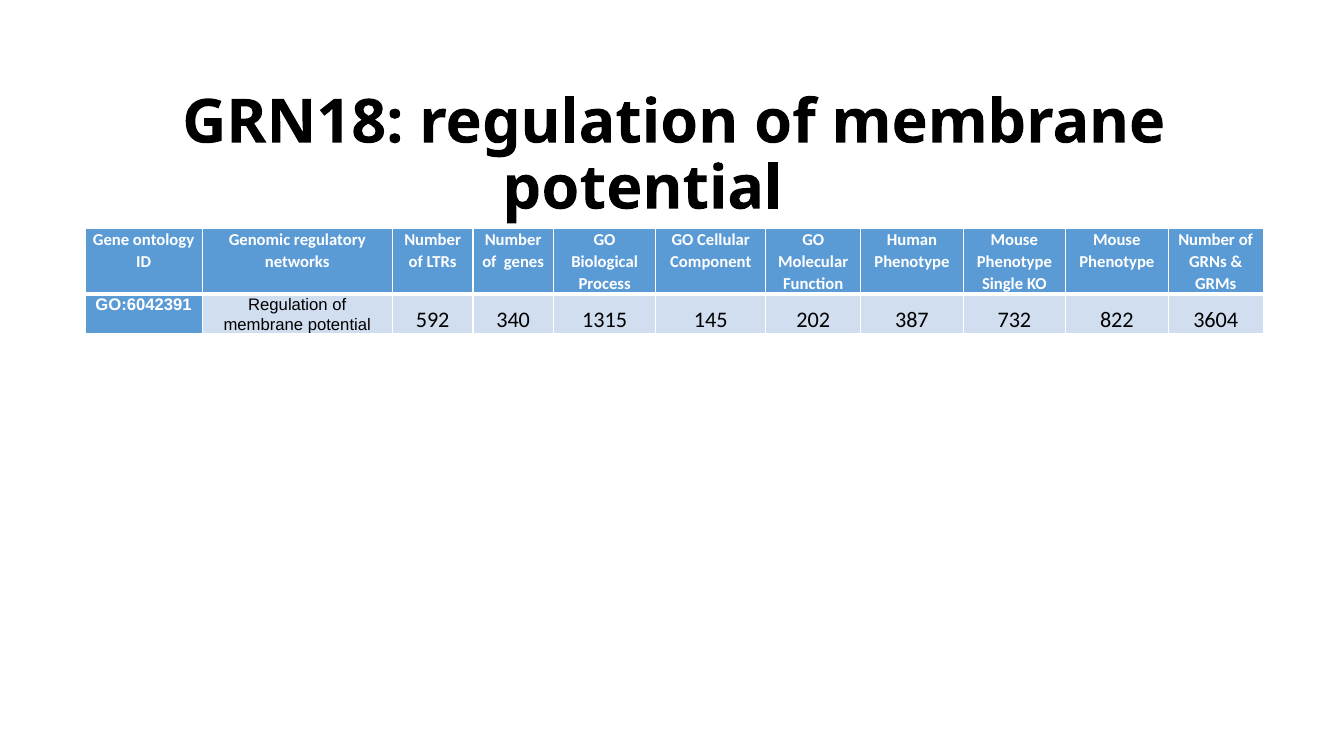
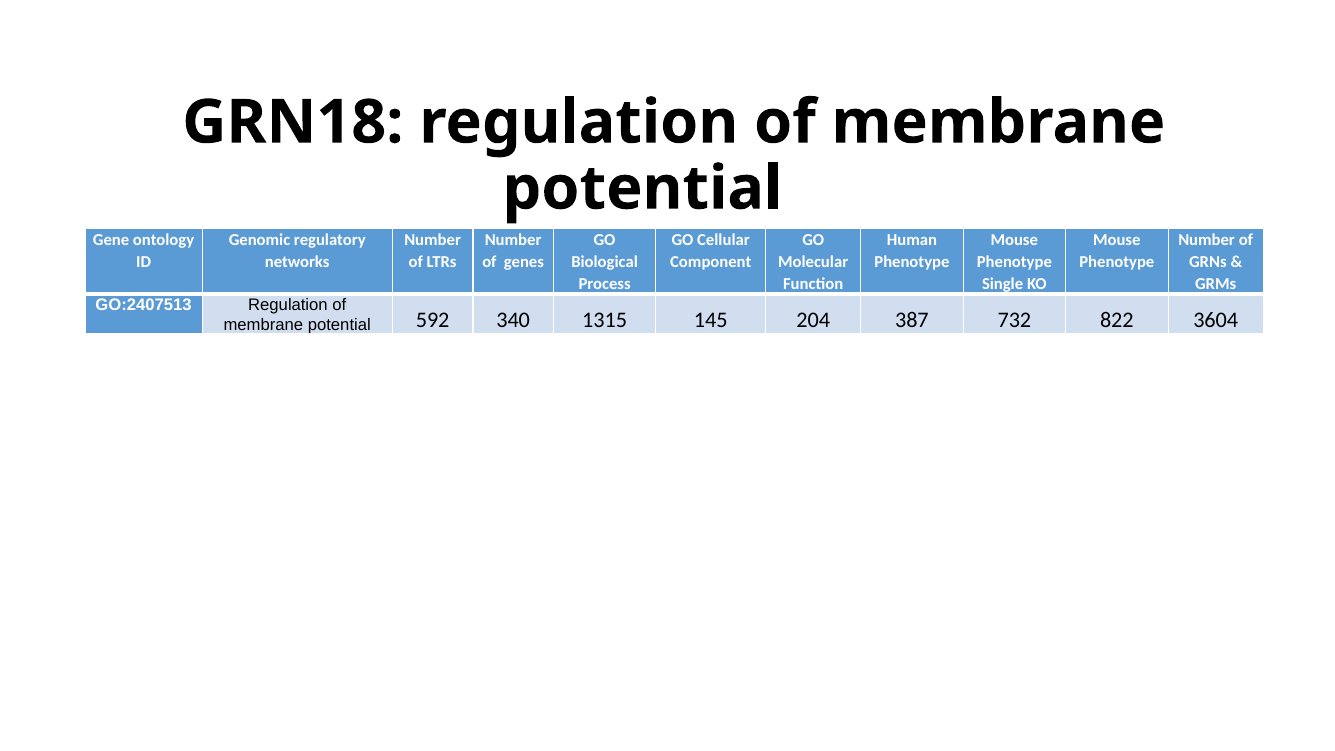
GO:6042391: GO:6042391 -> GO:2407513 (144, 305)
202: 202 -> 204 (813, 320)
